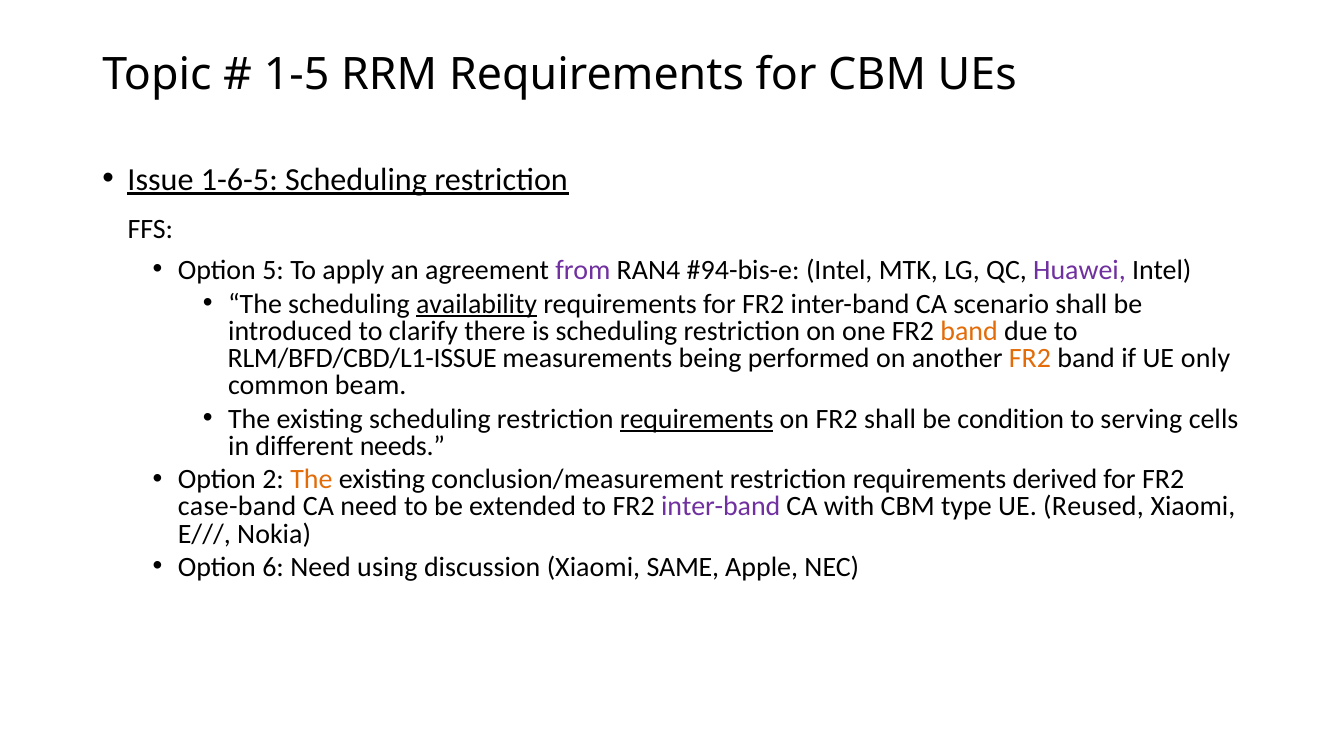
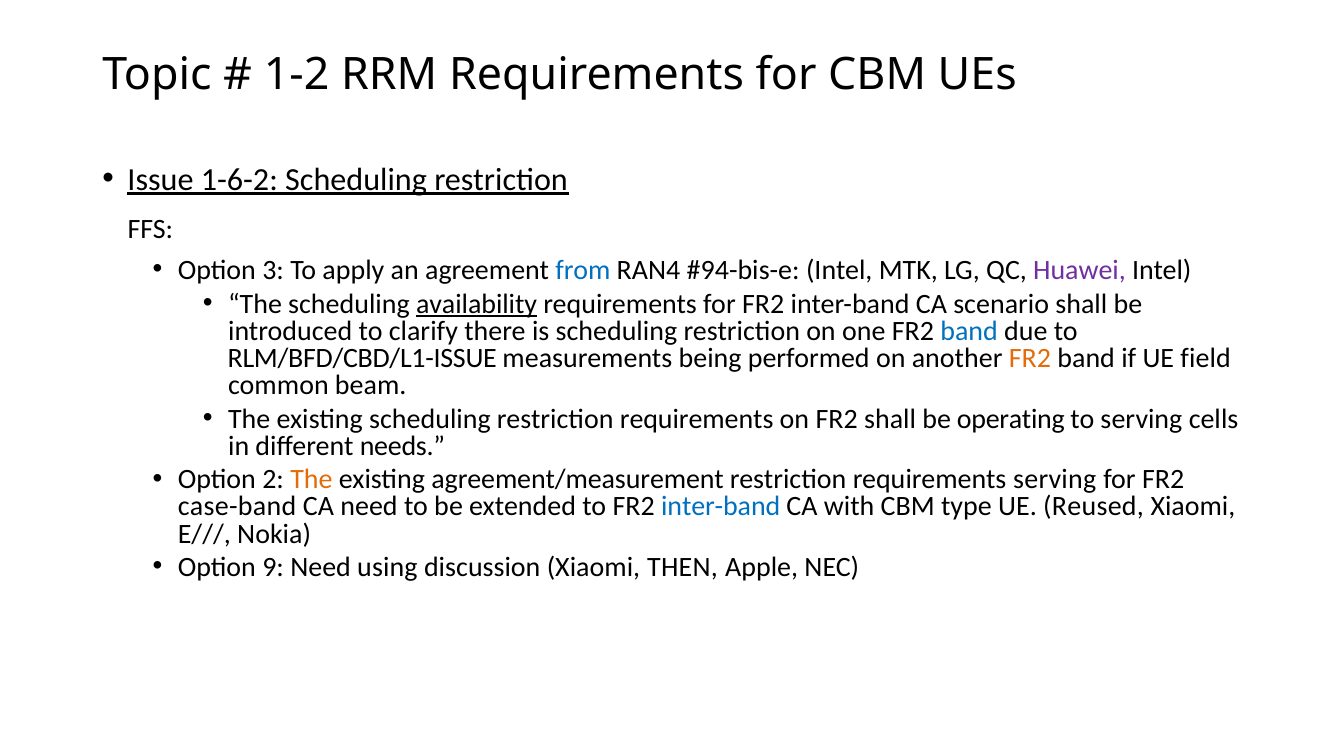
1-5: 1-5 -> 1-2 (297, 75)
1-6-5: 1-6-5 -> 1-6-2 (239, 180)
5: 5 -> 3 (273, 270)
from colour: purple -> blue (583, 270)
band colour: orange -> blue (969, 331)
only: only -> field (1206, 358)
requirements underline: present -> none (697, 419)
condition: condition -> operating (1011, 419)
conclusion/measurement: conclusion/measurement -> agreement/measurement (578, 479)
requirements derived: derived -> serving (1055, 479)
inter-band colour: purple -> blue (721, 507)
6: 6 -> 9 (273, 567)
SAME: SAME -> THEN (683, 567)
